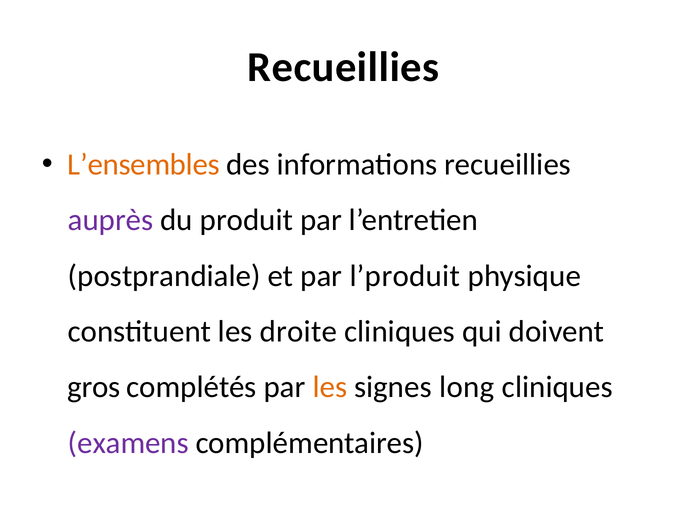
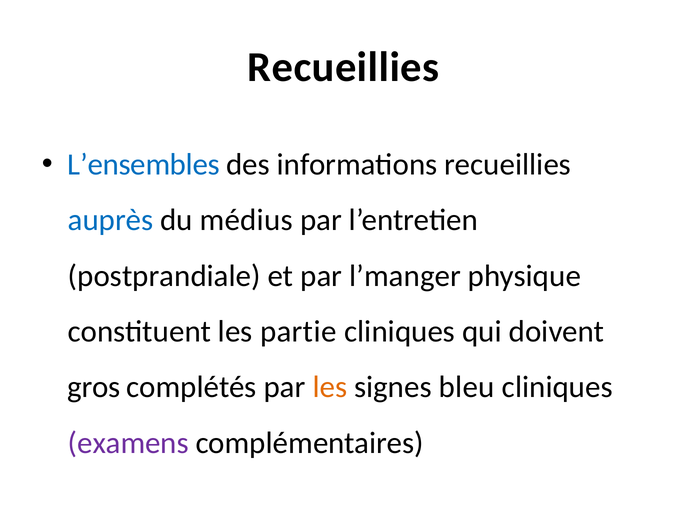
L’ensembles colour: orange -> blue (144, 165)
auprès colour: purple -> blue (111, 221)
produit: produit -> médius (246, 221)
l’produit: l’produit -> l’manger (405, 276)
droite: droite -> partie (298, 332)
long: long -> bleu (467, 388)
